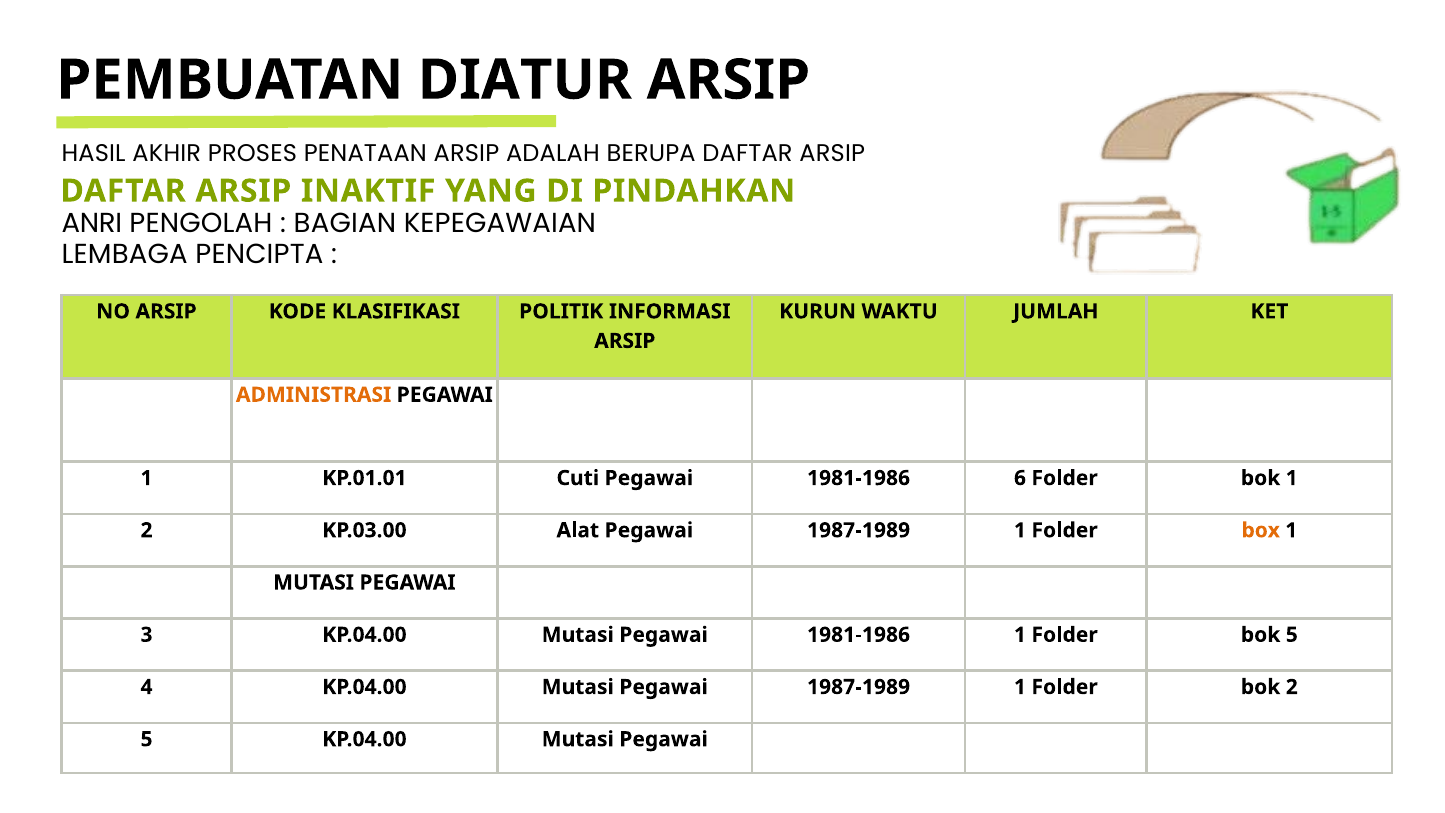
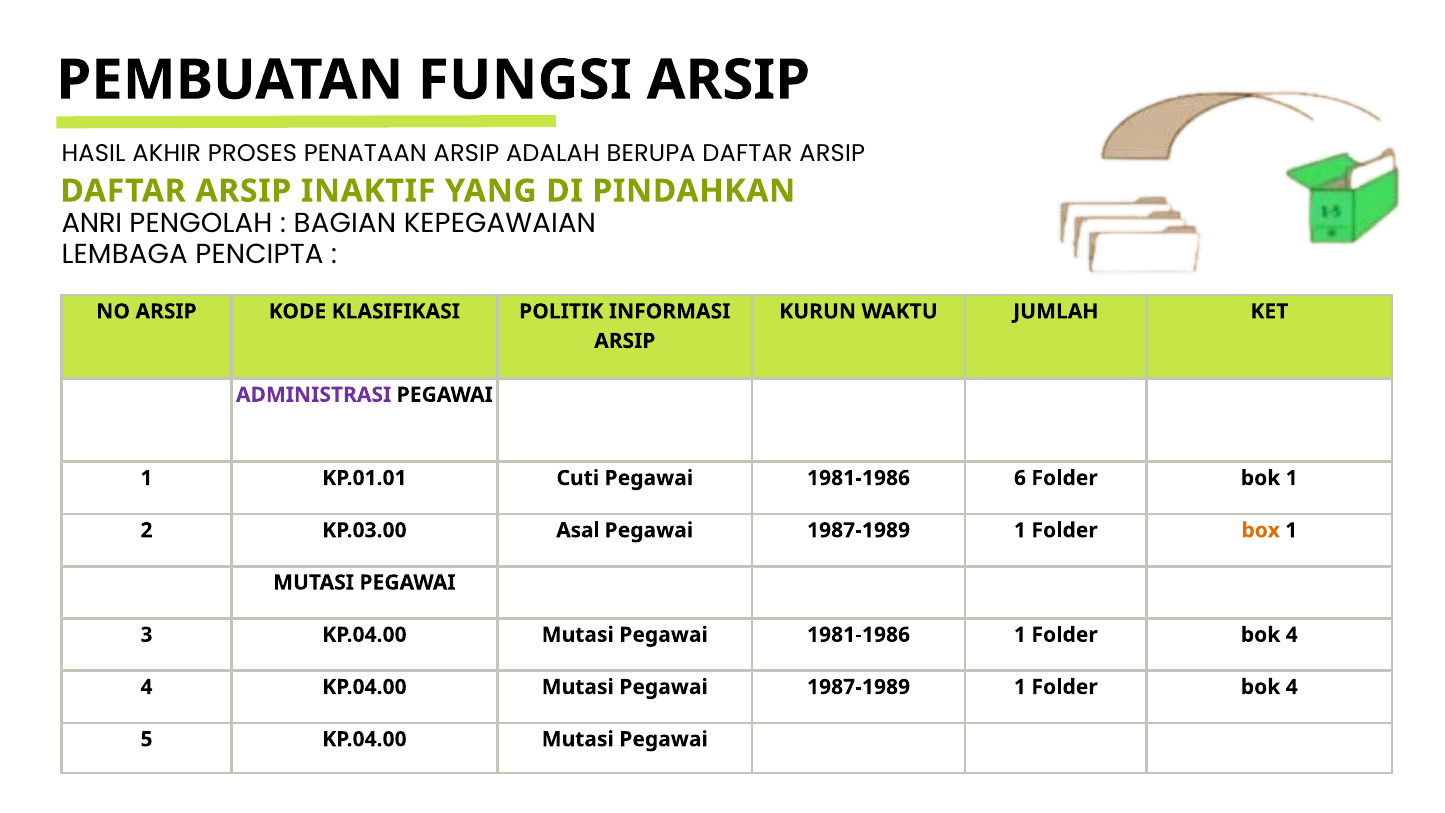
DIATUR: DIATUR -> FUNGSI (525, 80)
ADMINISTRASI colour: orange -> purple (314, 395)
Alat: Alat -> Asal (578, 530)
5: 5 -> 4 (1292, 635)
2: 2 -> 4 (1292, 687)
